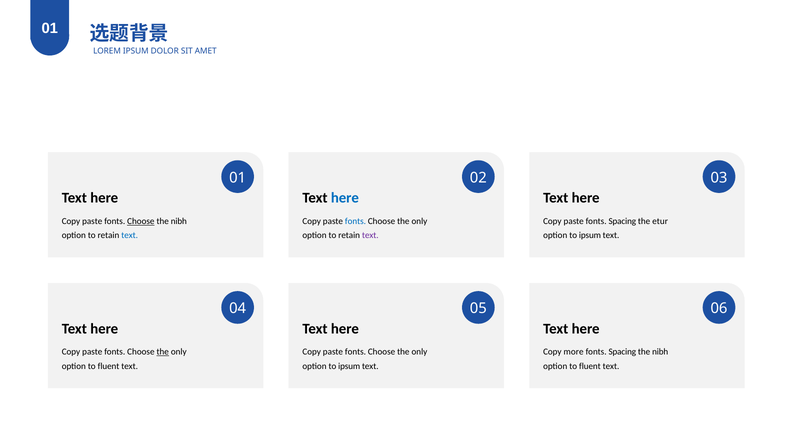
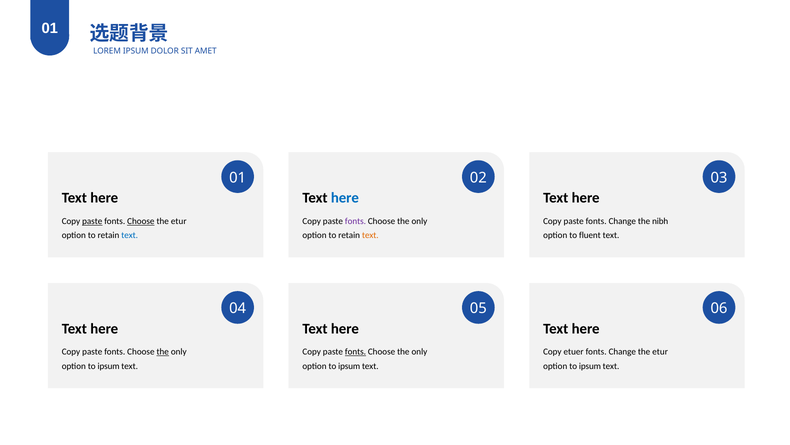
paste underline: none -> present (92, 221)
nibh: nibh -> etur (179, 221)
fonts colour: blue -> purple (355, 221)
paste fonts Spacing: Spacing -> Change (622, 221)
etur: etur -> nibh (660, 221)
text colour: purple -> orange (370, 235)
ipsum: ipsum -> fluent (590, 235)
fonts underline: none -> present (355, 352)
more: more -> etuer (574, 352)
Spacing: Spacing -> Change (622, 352)
nibh: nibh -> etur (660, 352)
fluent: fluent -> ipsum (109, 366)
fluent: fluent -> ipsum (590, 366)
